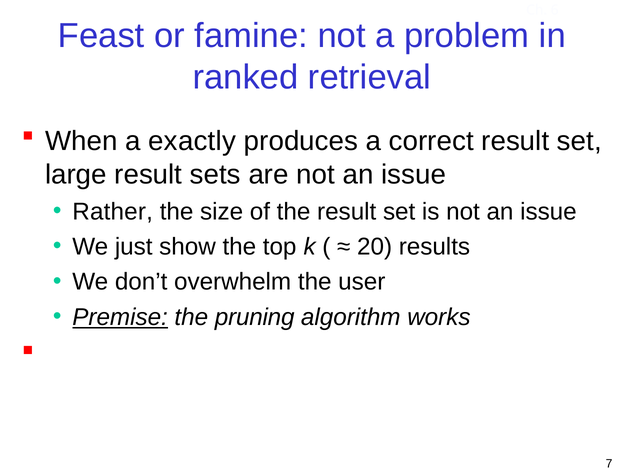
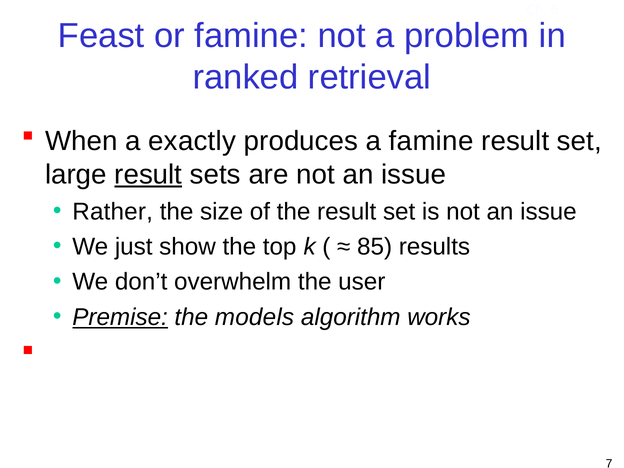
a correct: correct -> famine (431, 141)
result underline: none -> present (148, 175)
20: 20 -> 85 (375, 247)
pruning: pruning -> models (254, 317)
